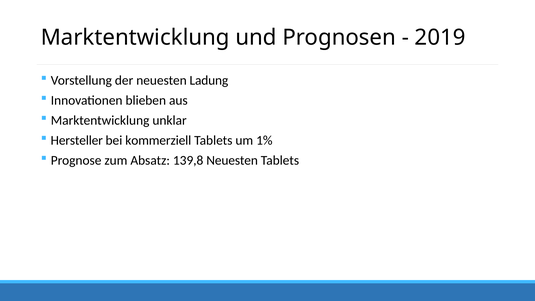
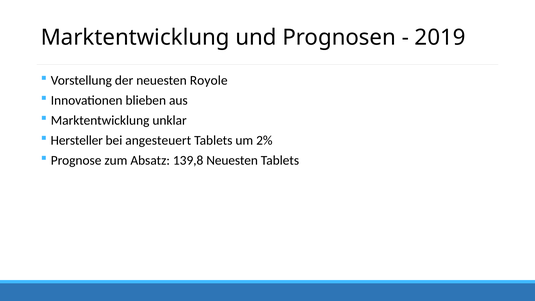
Ladung: Ladung -> Royole (209, 80)
kommerziell: kommerziell -> angesteuert (158, 141)
1%: 1% -> 2% (264, 141)
